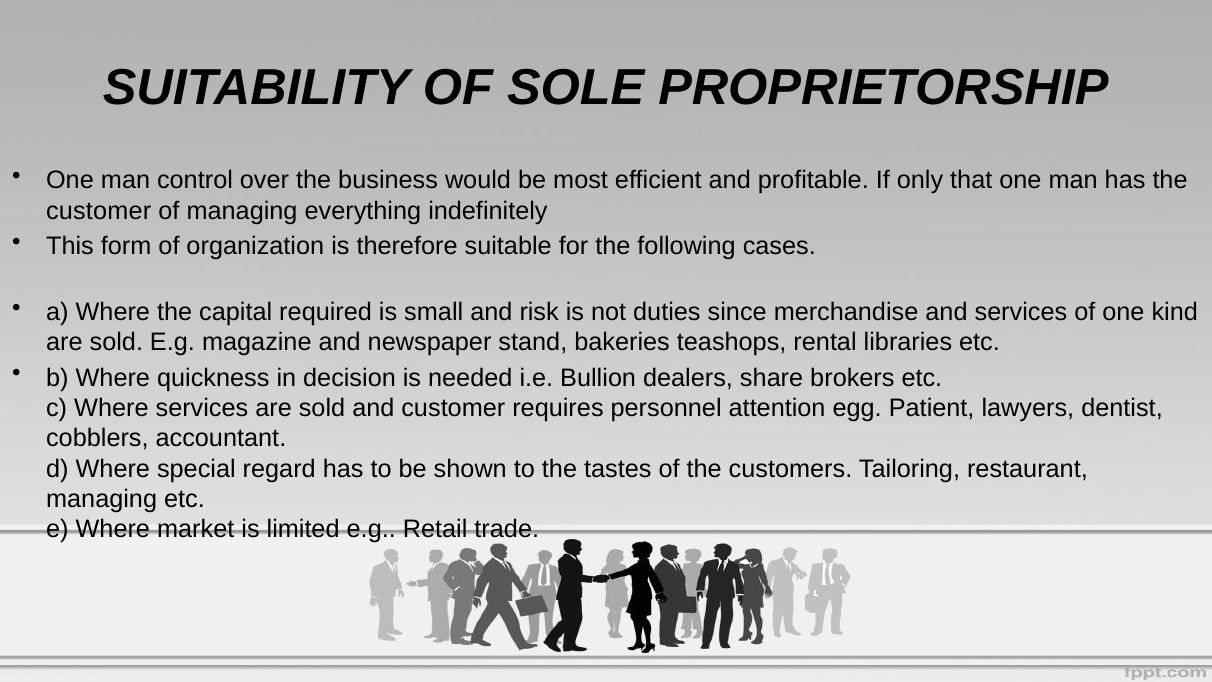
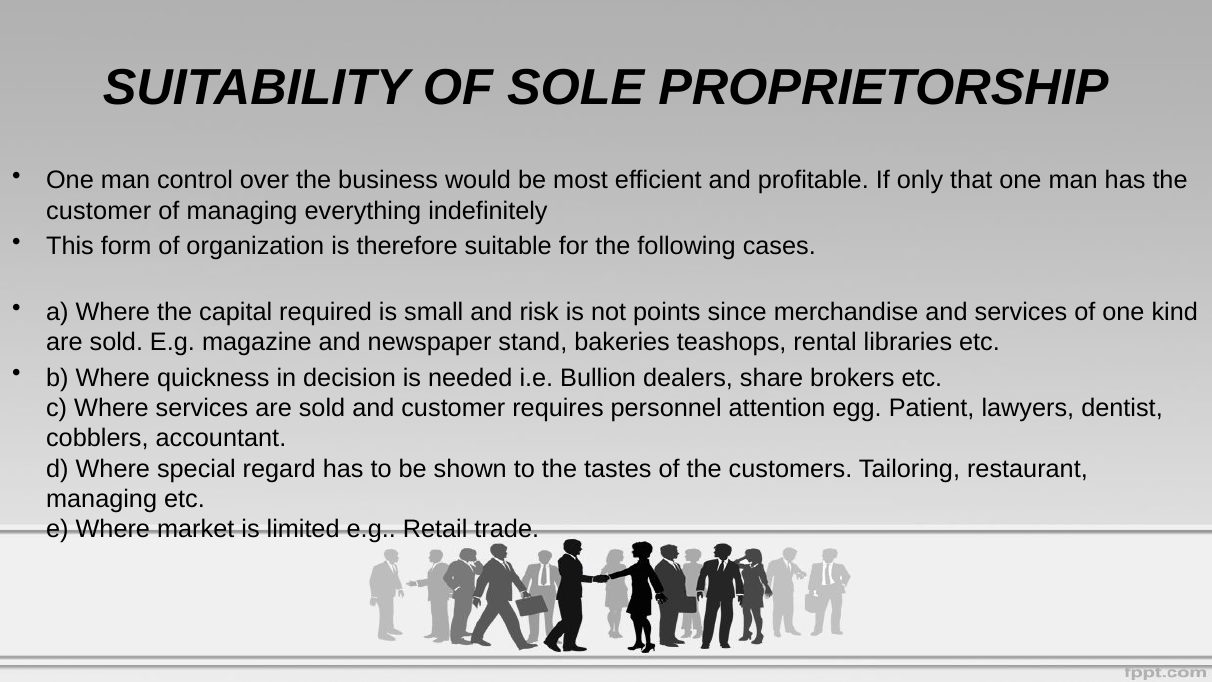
duties: duties -> points (667, 312)
